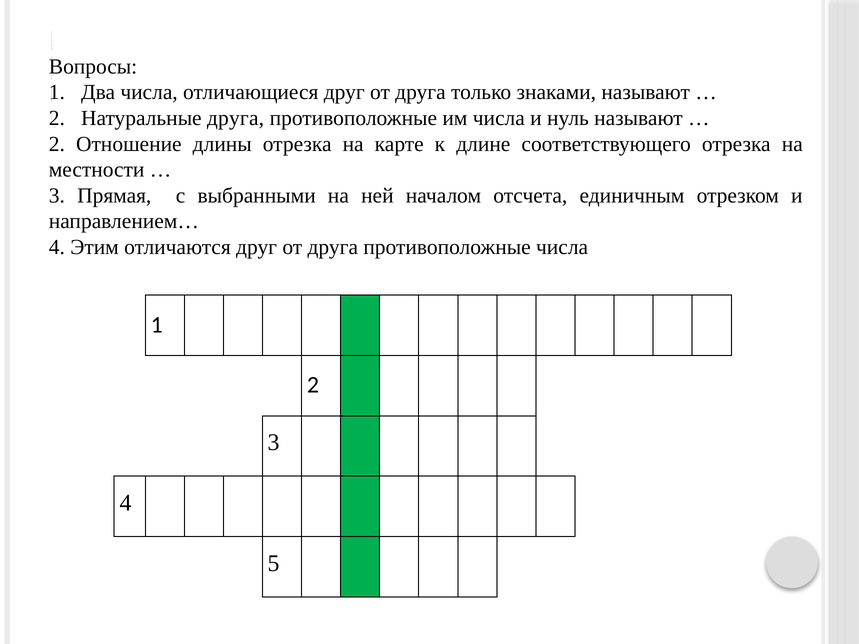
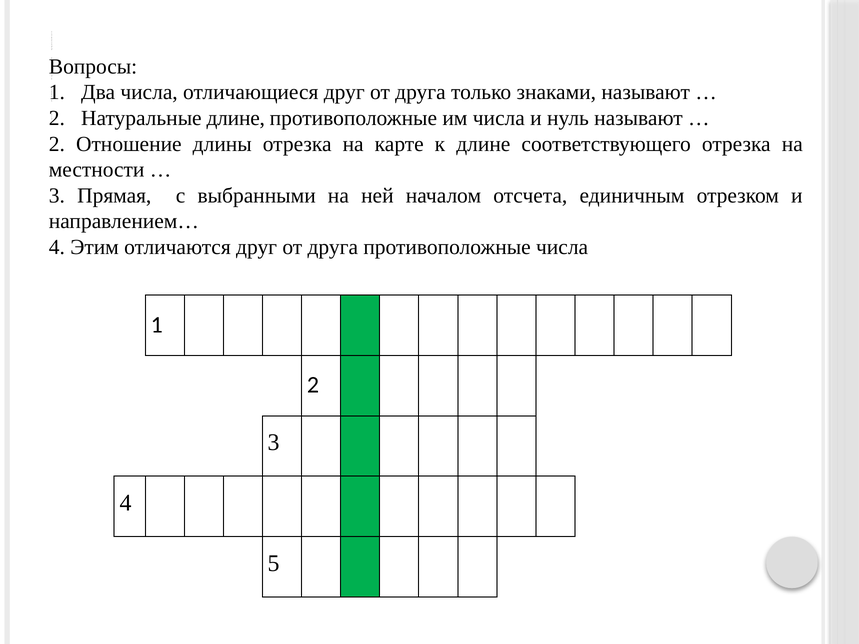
Натуральные друга: друга -> длине (236, 118)
